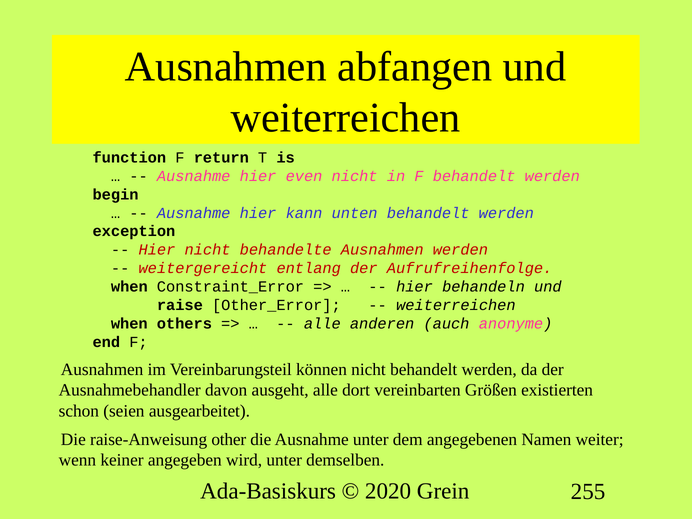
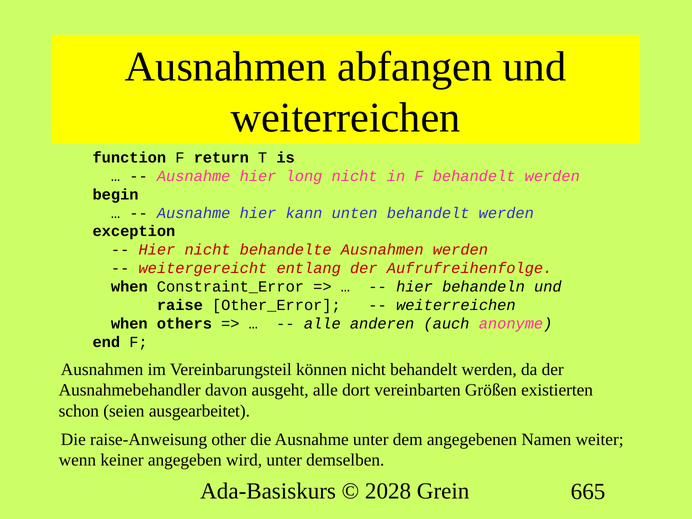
even: even -> long (304, 176)
2020: 2020 -> 2028 (388, 491)
255: 255 -> 665 (588, 492)
